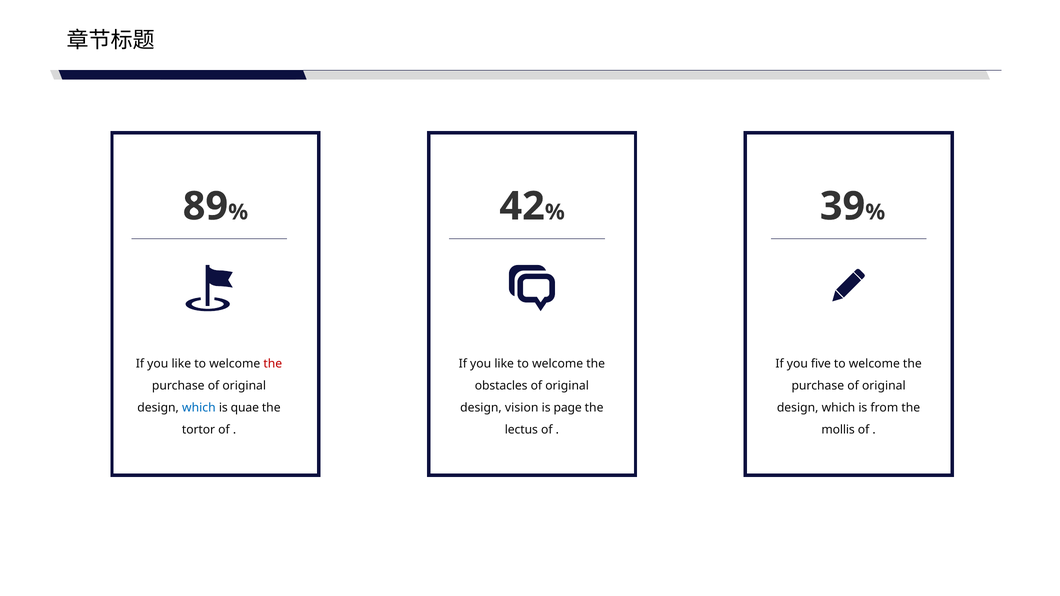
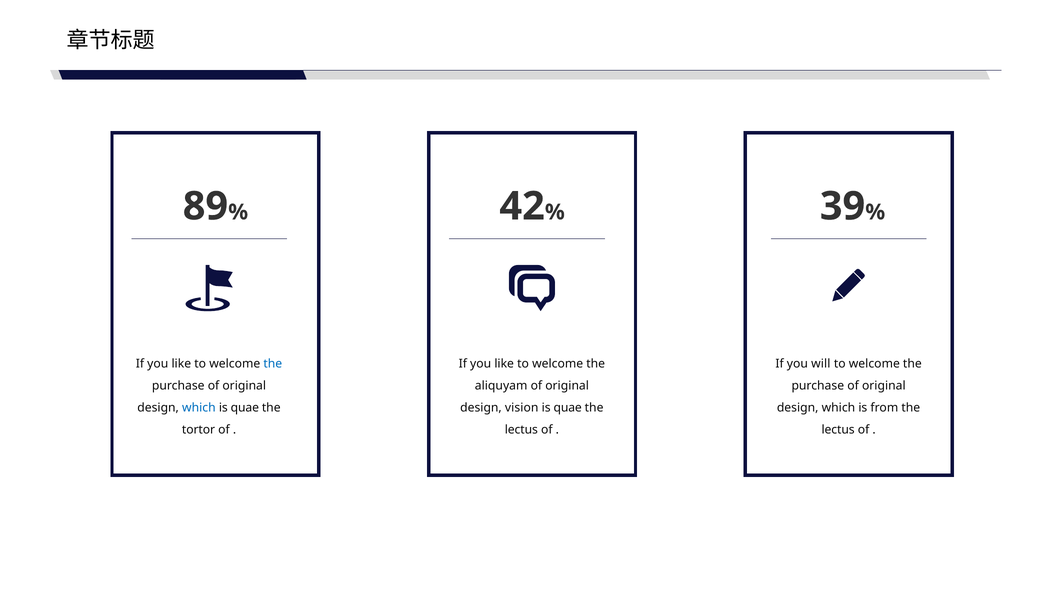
the colour: red -> blue (273, 364)
five: five -> will (821, 364)
obstacles: obstacles -> aliquyam (501, 386)
page: page -> quae (568, 408)
mollis: mollis -> lectus (838, 430)
